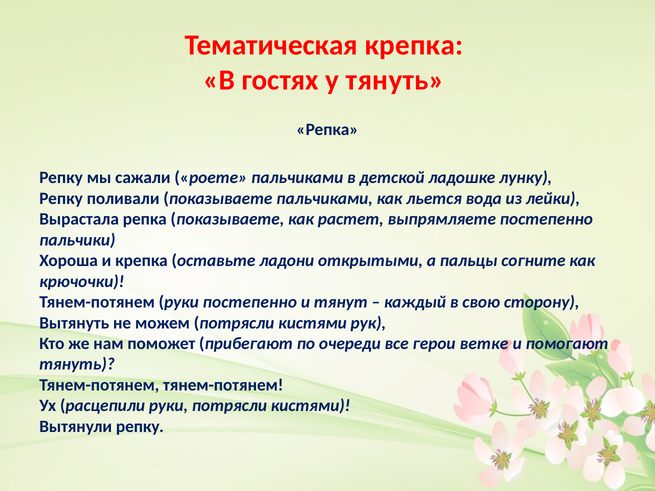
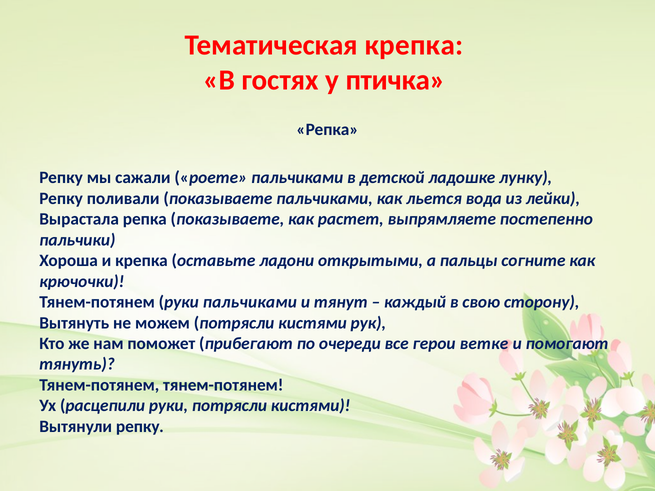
у тянуть: тянуть -> птичка (396, 80)
руки постепенно: постепенно -> пальчиками (250, 302)
